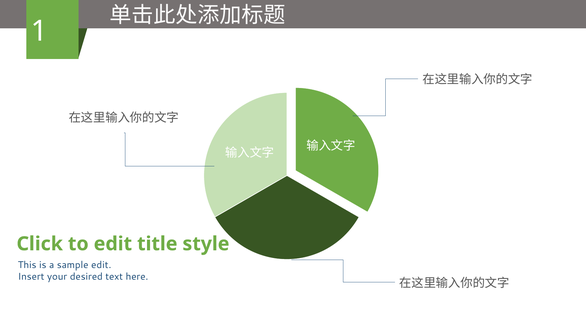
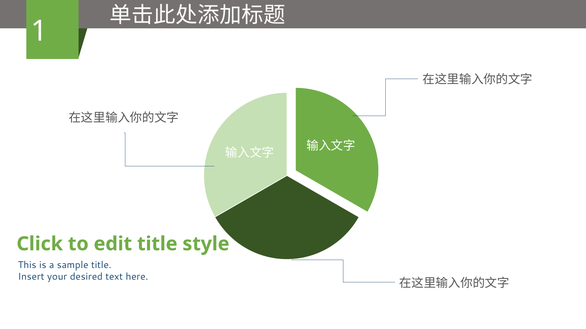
sample edit: edit -> title (101, 266)
